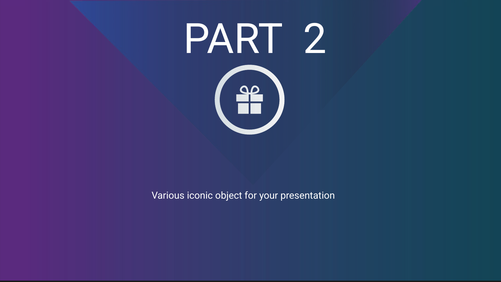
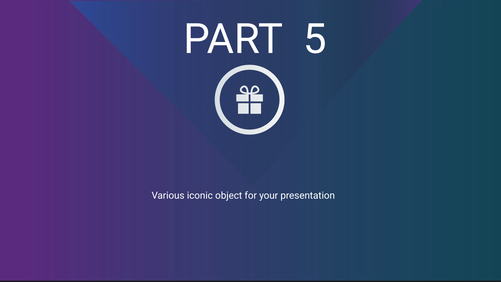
2: 2 -> 5 (315, 40)
